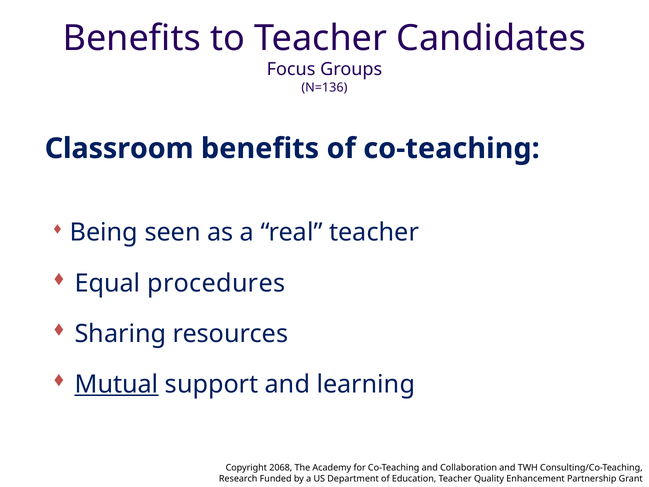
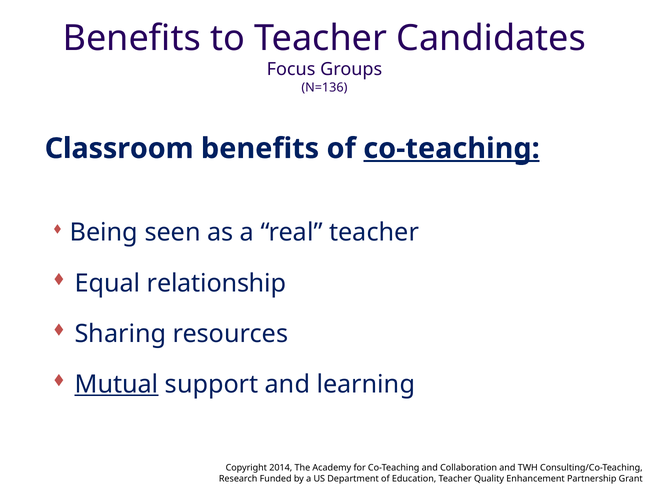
co-teaching underline: none -> present (451, 148)
procedures: procedures -> relationship (217, 283)
2068: 2068 -> 2014 (281, 468)
